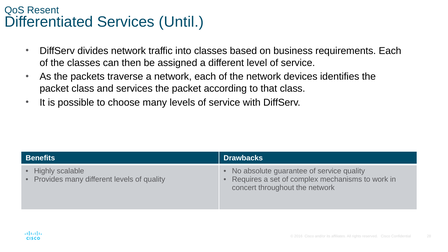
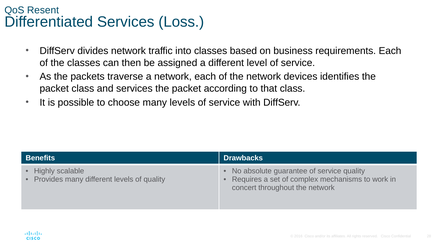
Until: Until -> Loss (181, 22)
